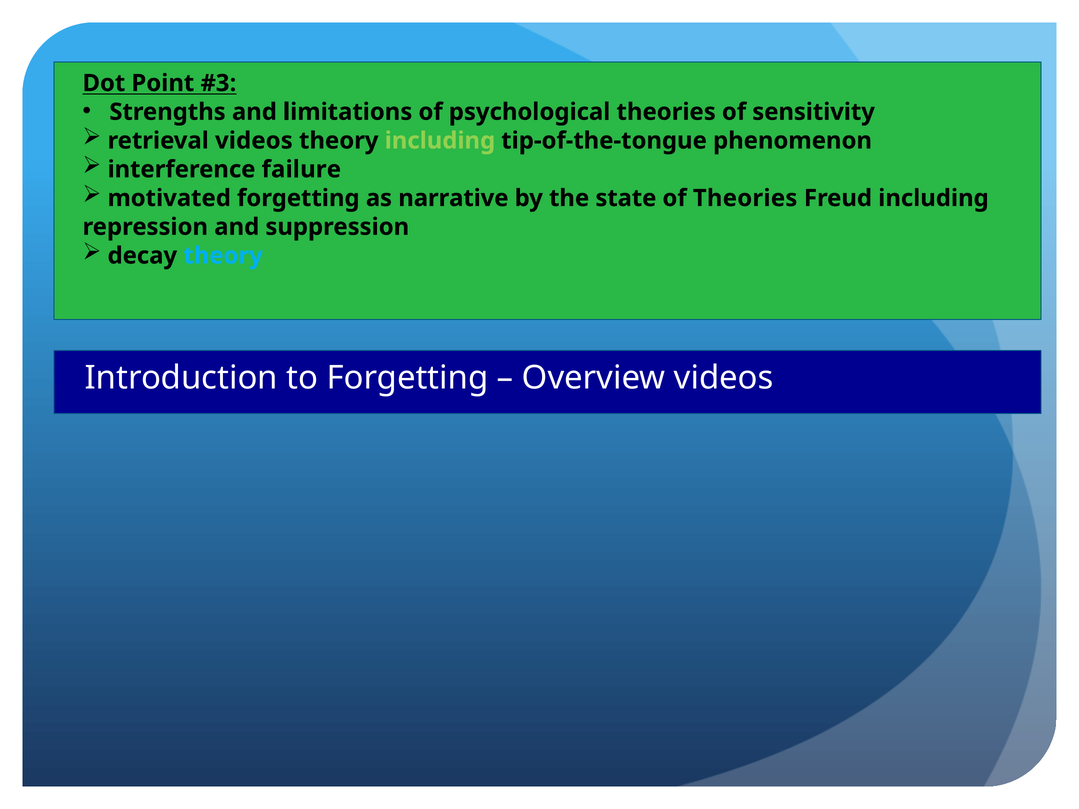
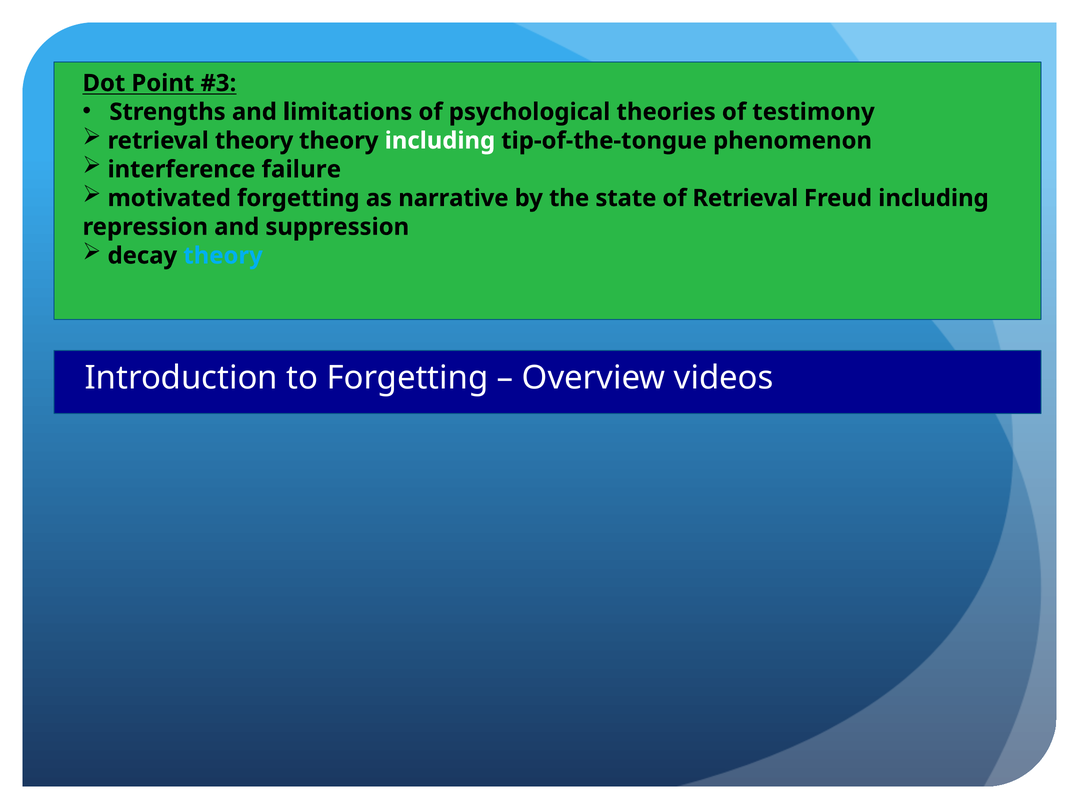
sensitivity: sensitivity -> testimony (813, 112)
retrieval videos: videos -> theory (254, 141)
including colour: light green -> white (440, 141)
of Theories: Theories -> Retrieval (745, 198)
